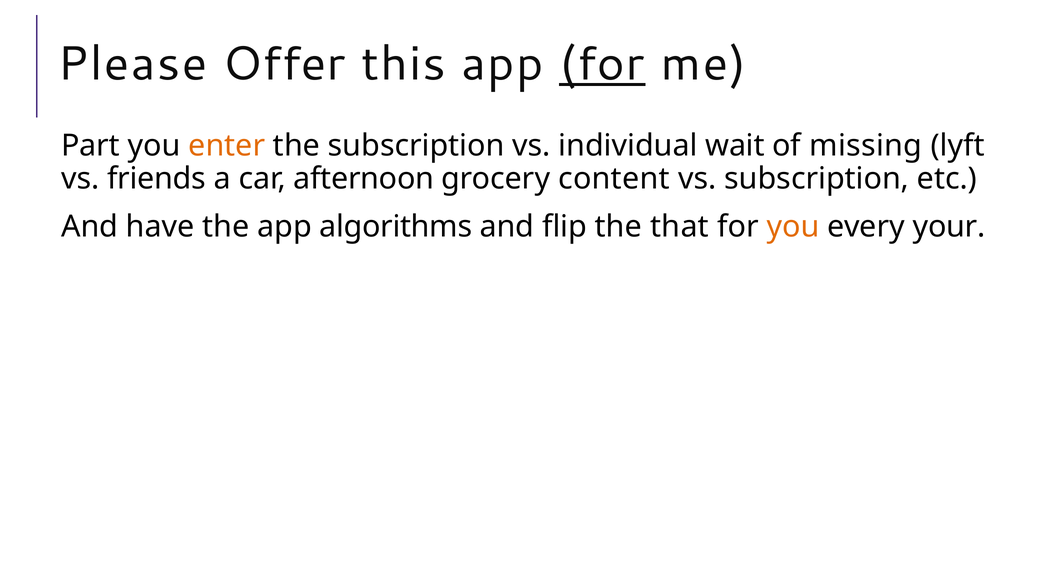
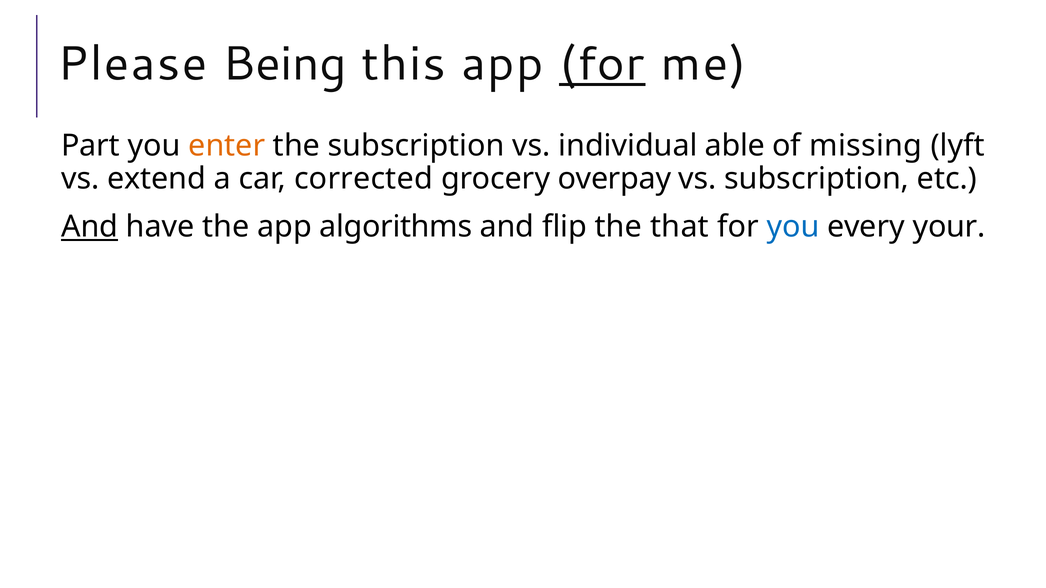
Offer: Offer -> Being (284, 64)
wait: wait -> able (735, 146)
friends: friends -> extend (156, 179)
afternoon: afternoon -> corrected (363, 179)
content: content -> overpay (614, 179)
And underline: none -> present (90, 227)
you colour: orange -> blue (793, 227)
